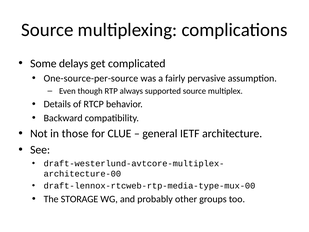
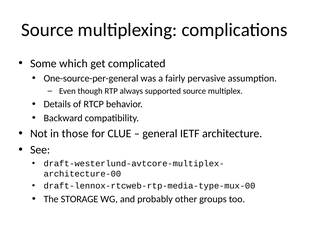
delays: delays -> which (73, 63)
One-source-per-source: One-source-per-source -> One-source-per-general (91, 78)
